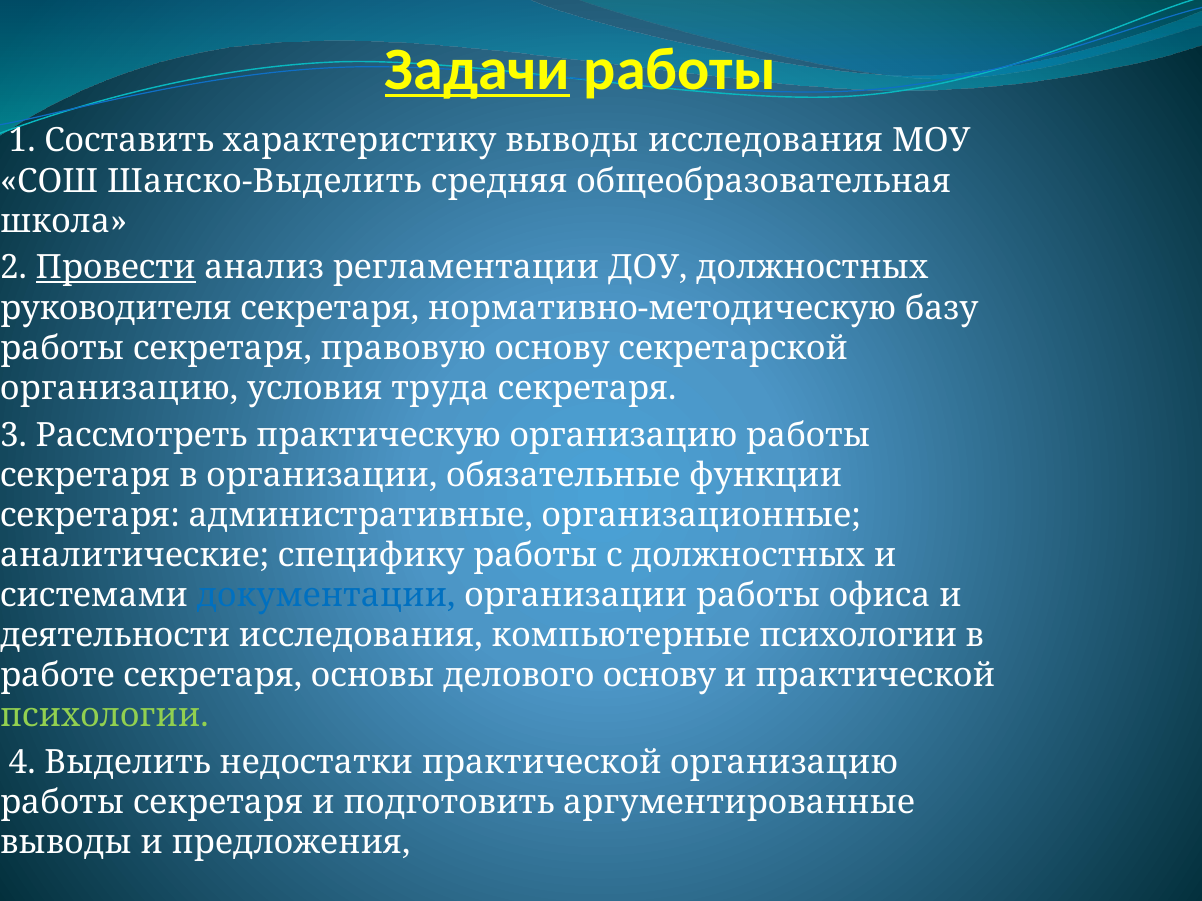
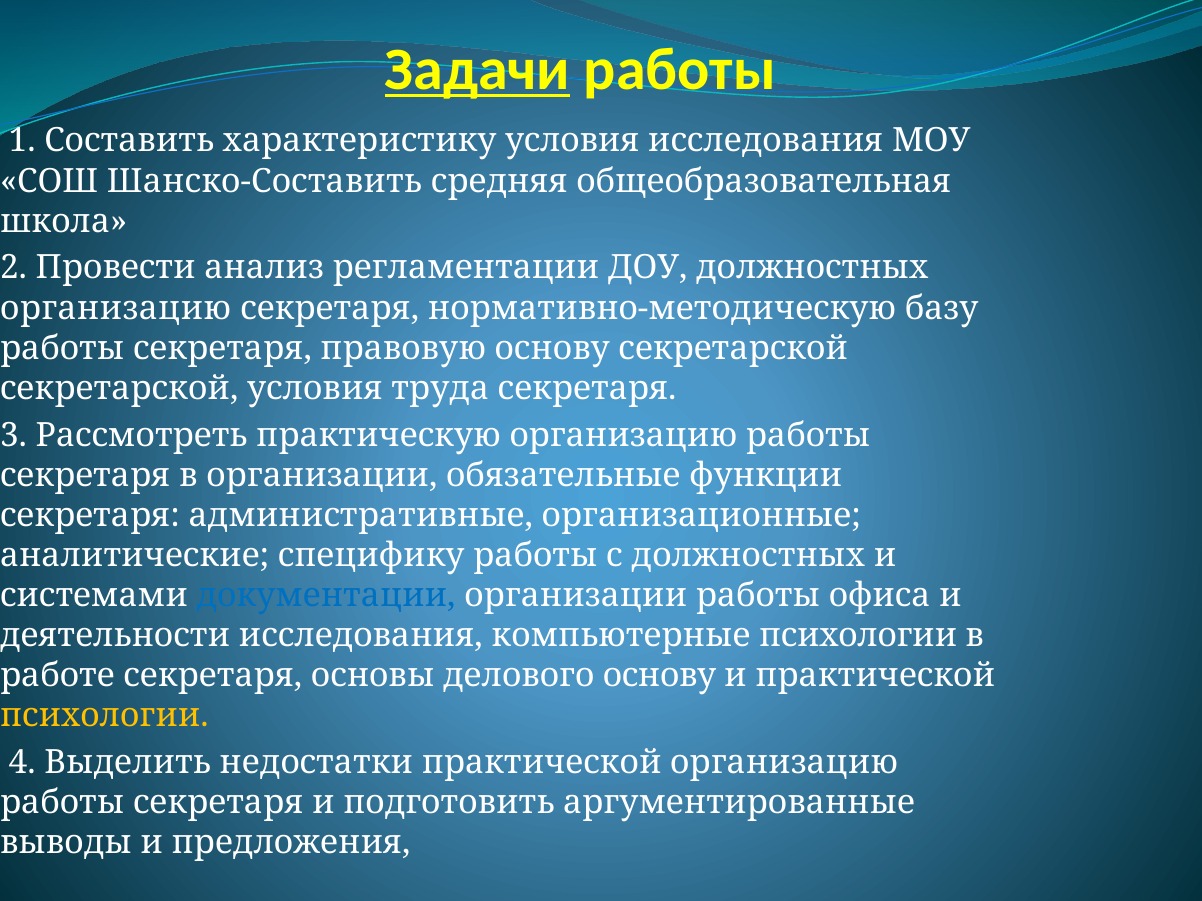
характеристику выводы: выводы -> условия (572, 141)
Шанско-Выделить: Шанско-Выделить -> Шанско-Составить (264, 181)
Провести underline: present -> none (116, 268)
руководителя: руководителя -> организацию (116, 308)
организацию: организацию -> секретарской (119, 388)
психологии colour: light green -> yellow (104, 716)
